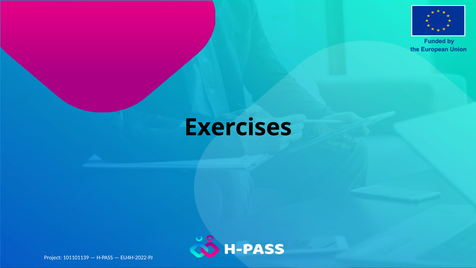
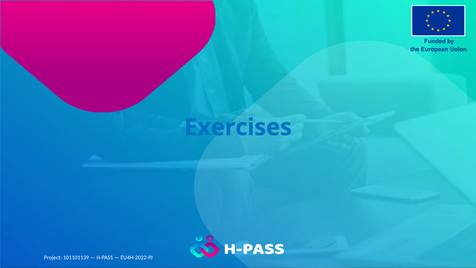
Exercises colour: black -> blue (238, 127)
